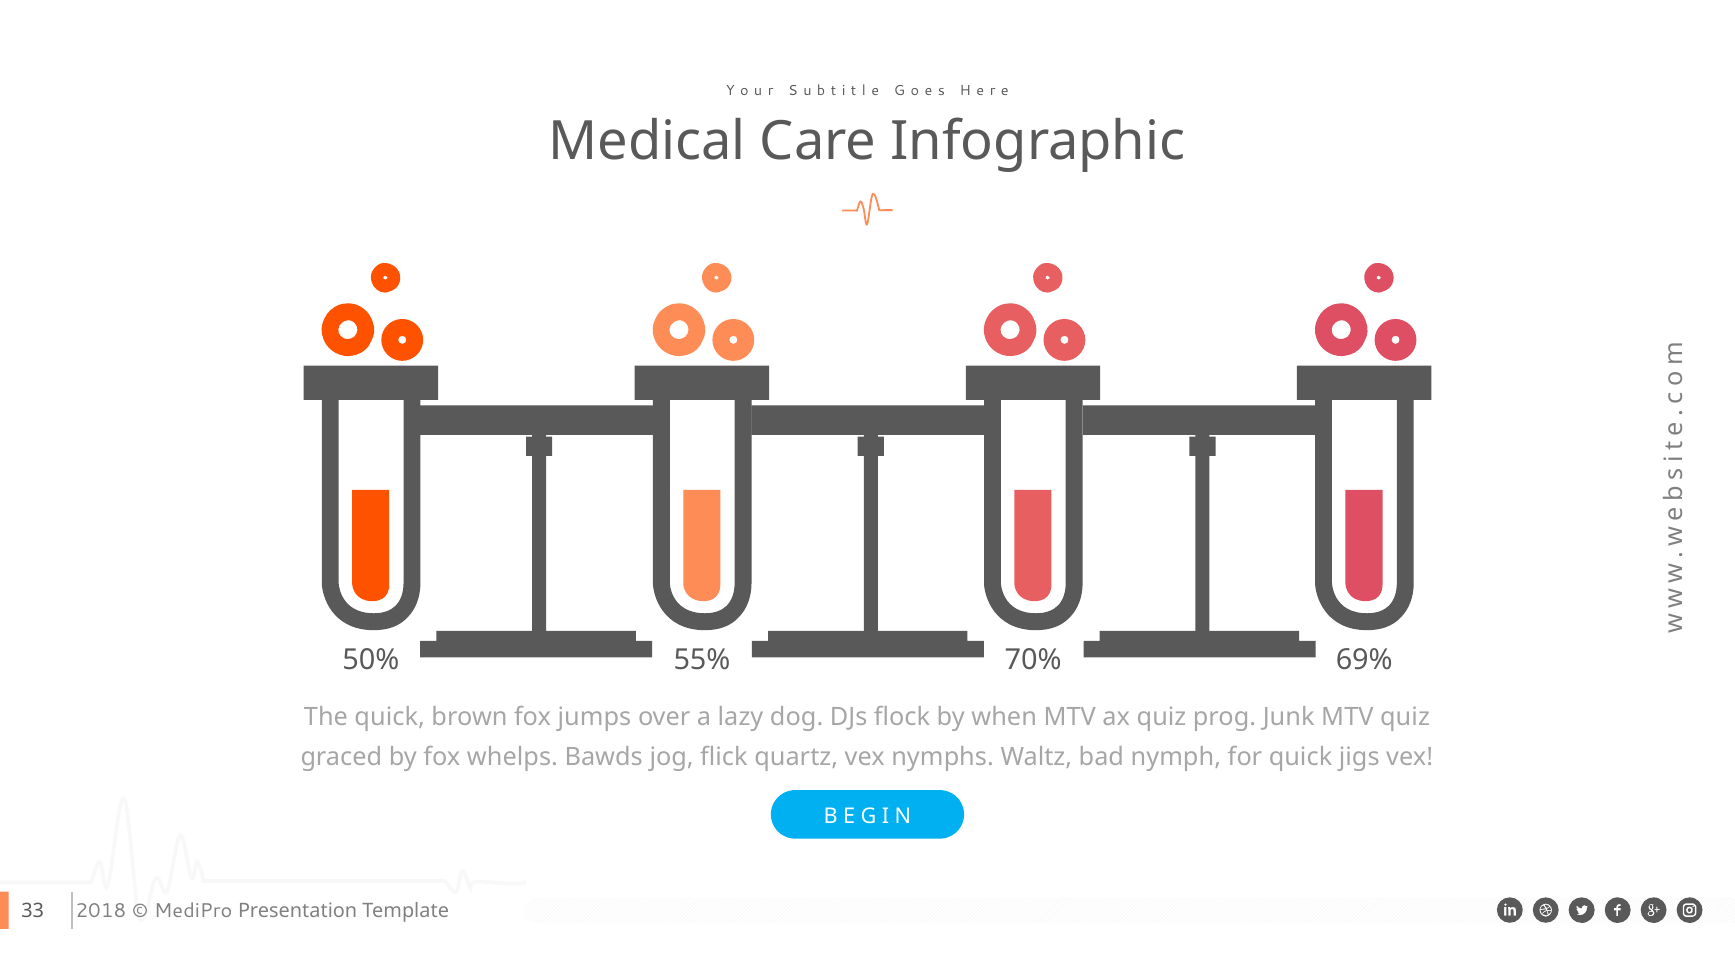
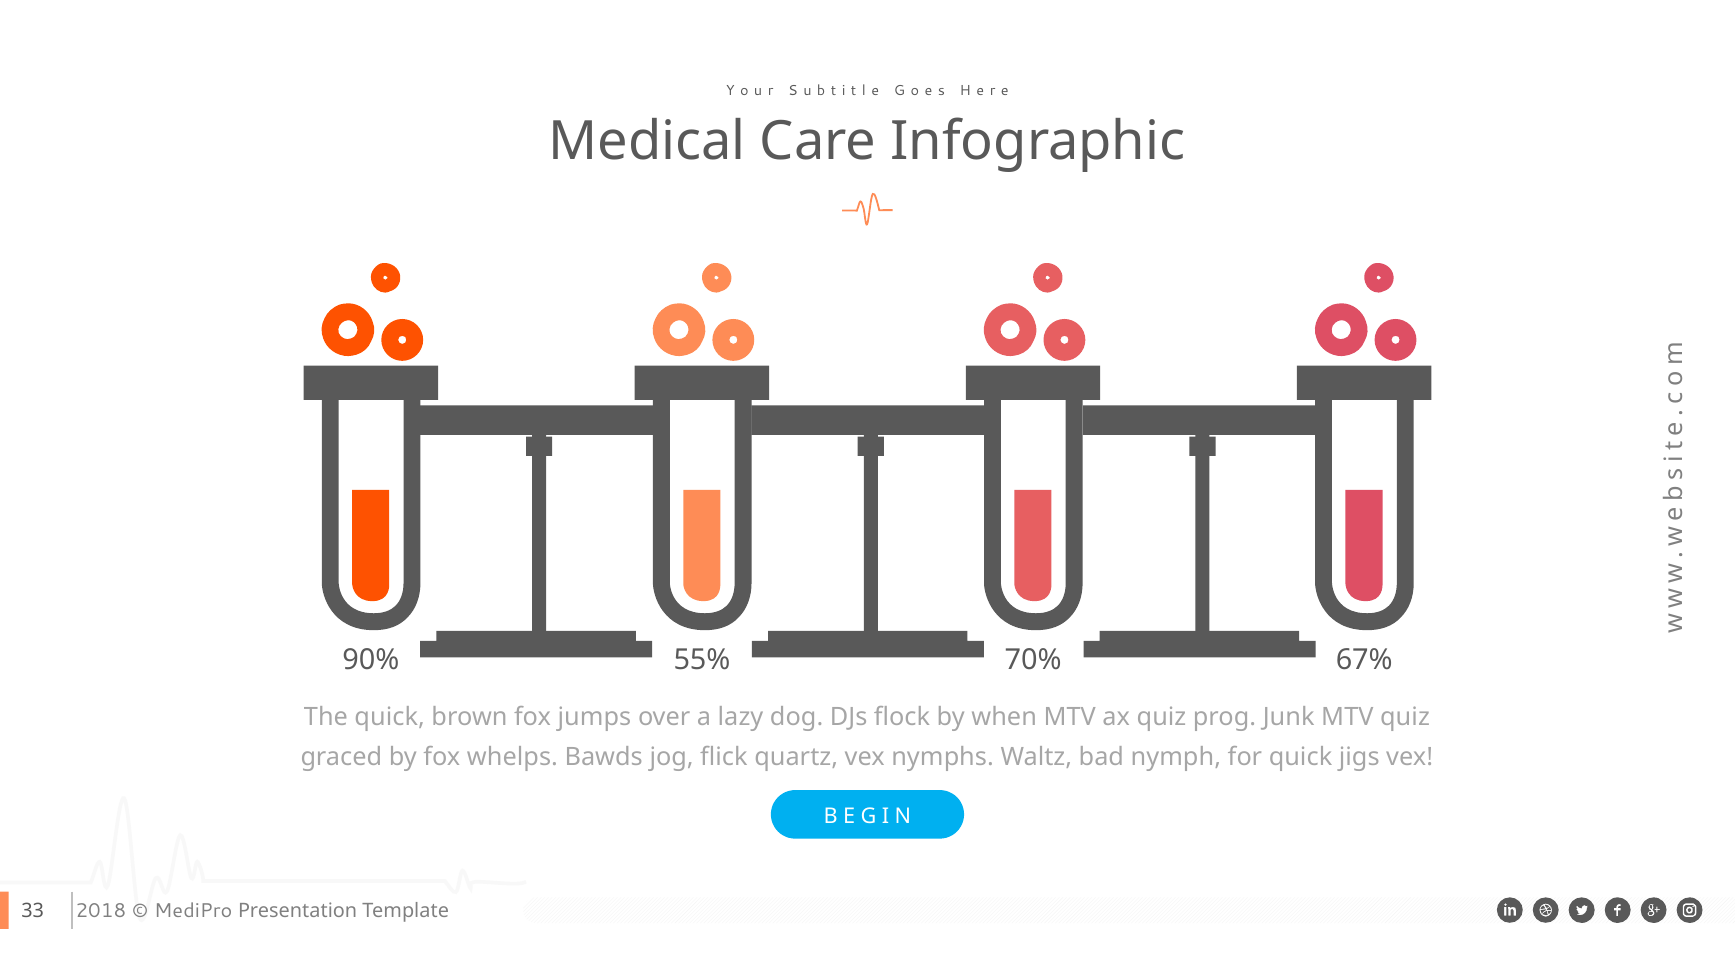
50%: 50% -> 90% (371, 660)
69%: 69% -> 67% (1364, 660)
